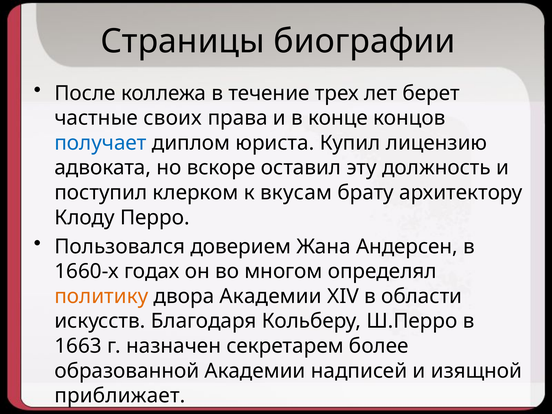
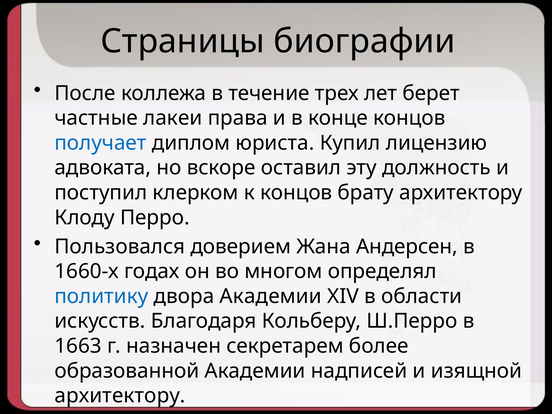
своих: своих -> лакеи (173, 118)
к вкусам: вкусам -> концов (296, 193)
политику colour: orange -> blue (101, 296)
приближает: приближает -> архитектору (120, 396)
